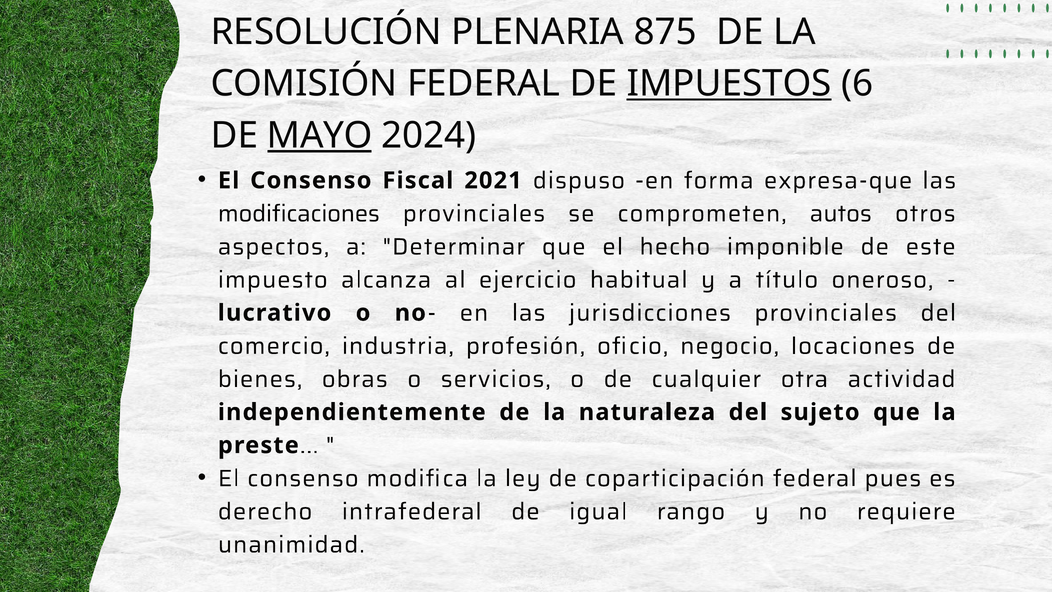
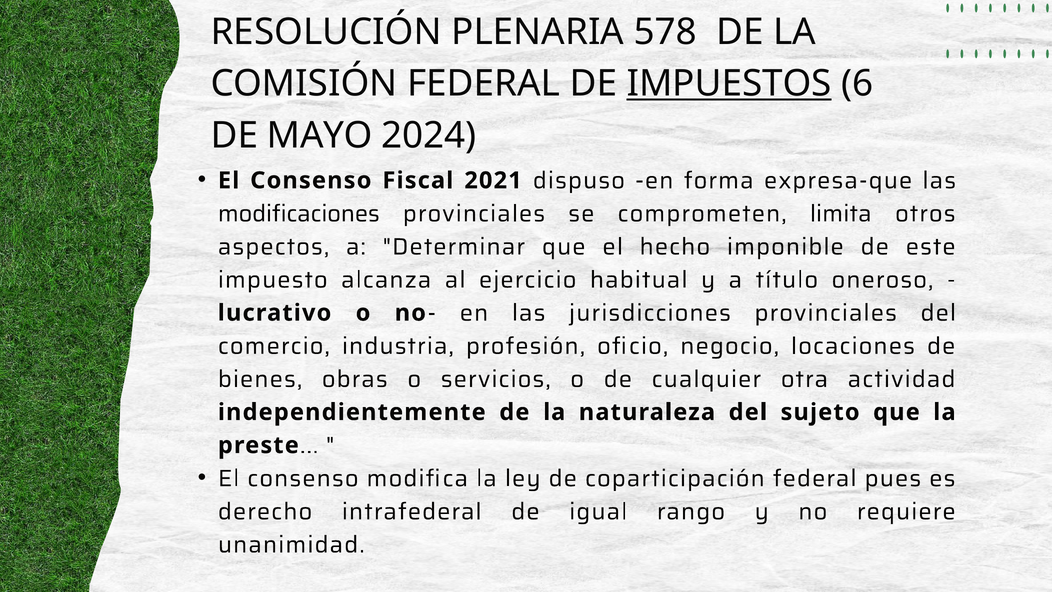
875: 875 -> 578 (665, 32)
MAYO underline: present -> none (320, 135)
autos: autos -> limita (841, 213)
